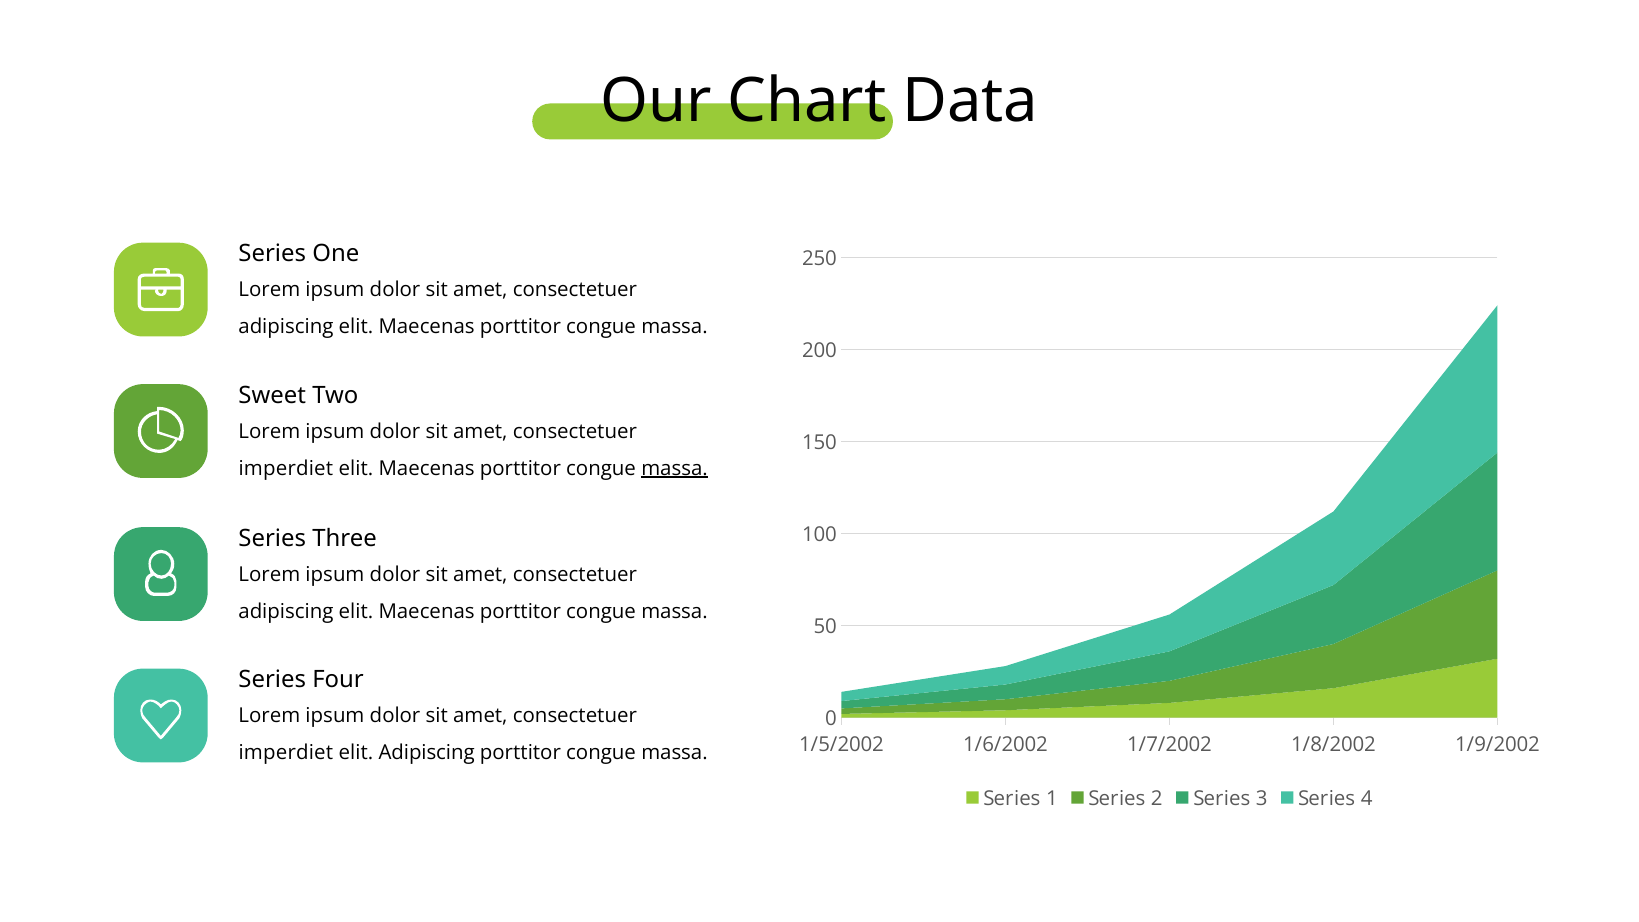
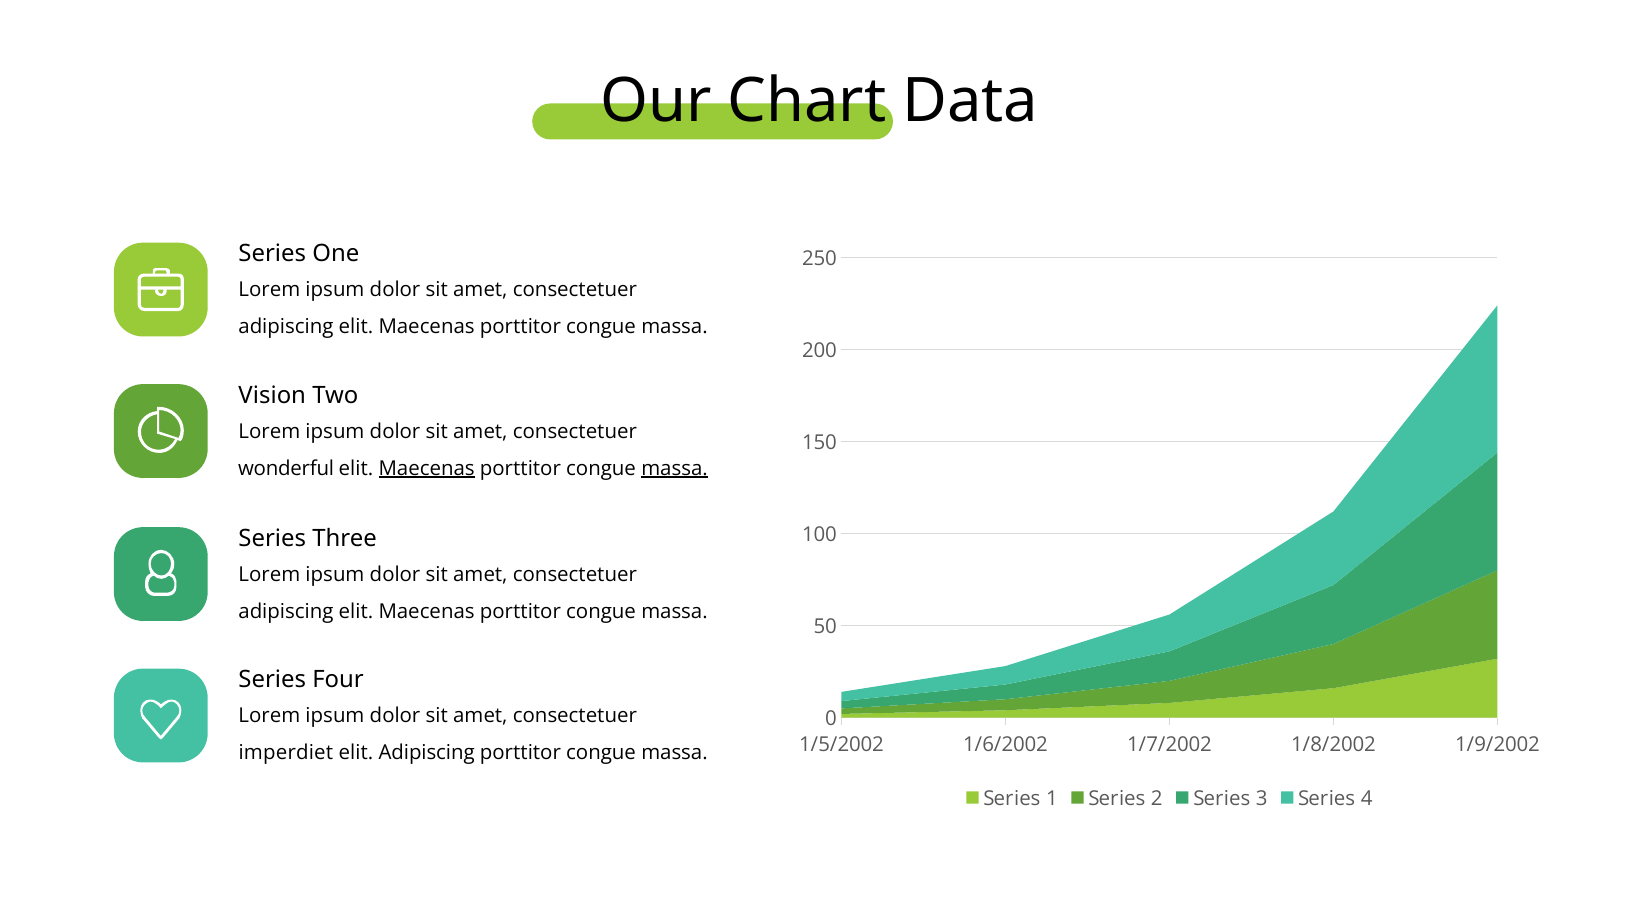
Sweet: Sweet -> Vision (272, 395)
imperdiet: imperdiet -> wonderful (286, 468)
Maecenas underline: none -> present (427, 468)
